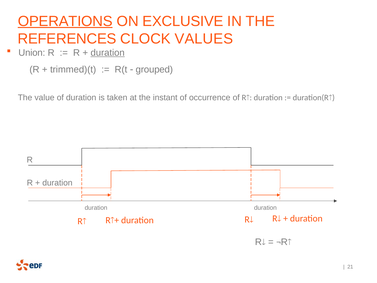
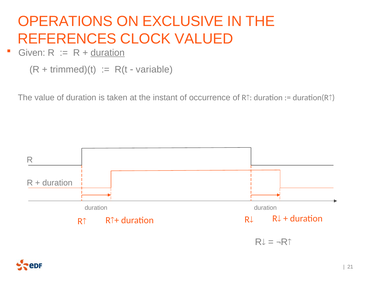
OPERATIONS underline: present -> none (65, 21)
VALUES: VALUES -> VALUED (204, 39)
Union: Union -> Given (32, 53)
grouped: grouped -> variable (154, 69)
